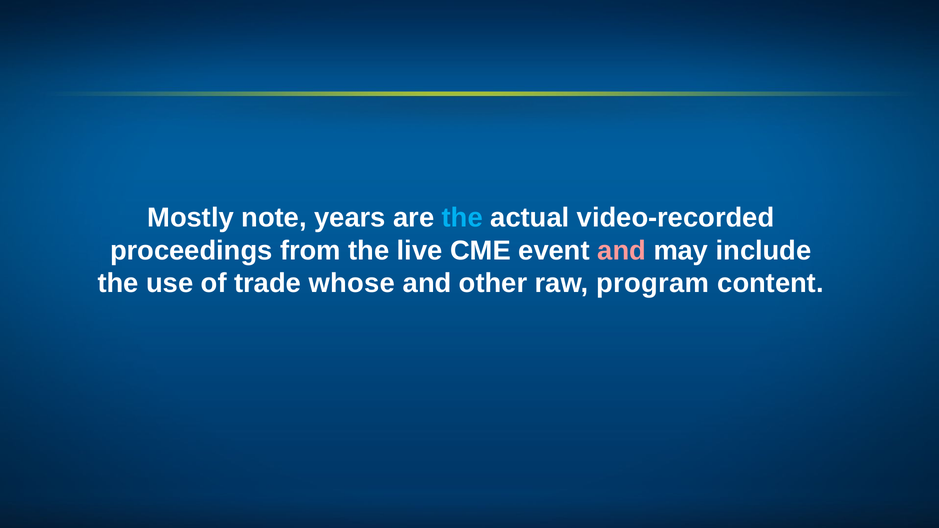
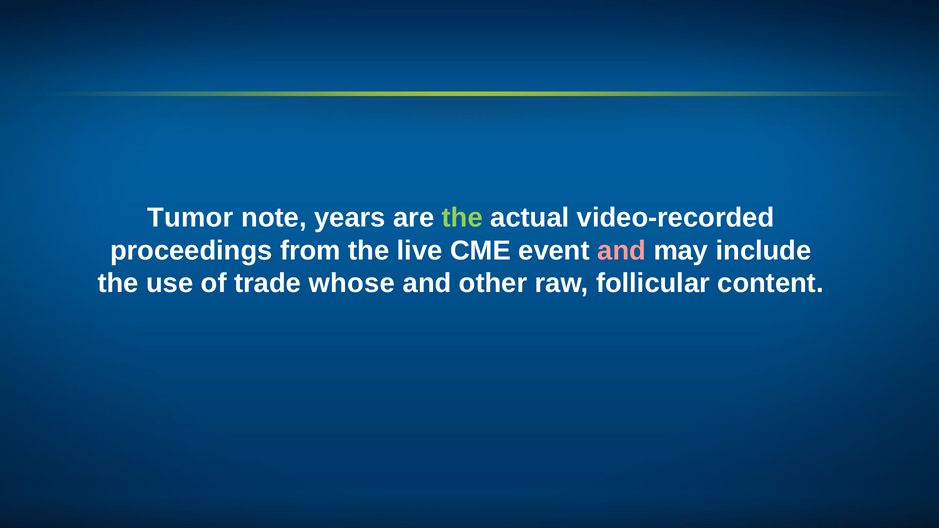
Mostly: Mostly -> Tumor (190, 218)
the colour: light blue -> light green (462, 218)
program: program -> follicular (653, 284)
